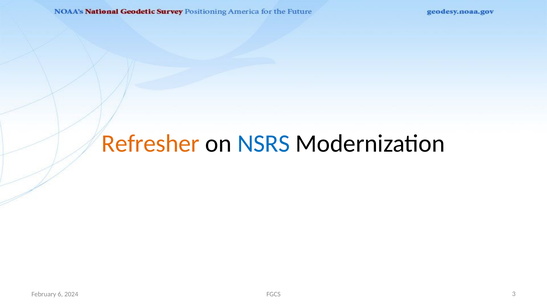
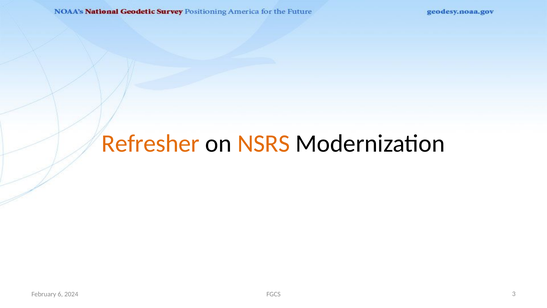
NSRS colour: blue -> orange (264, 143)
